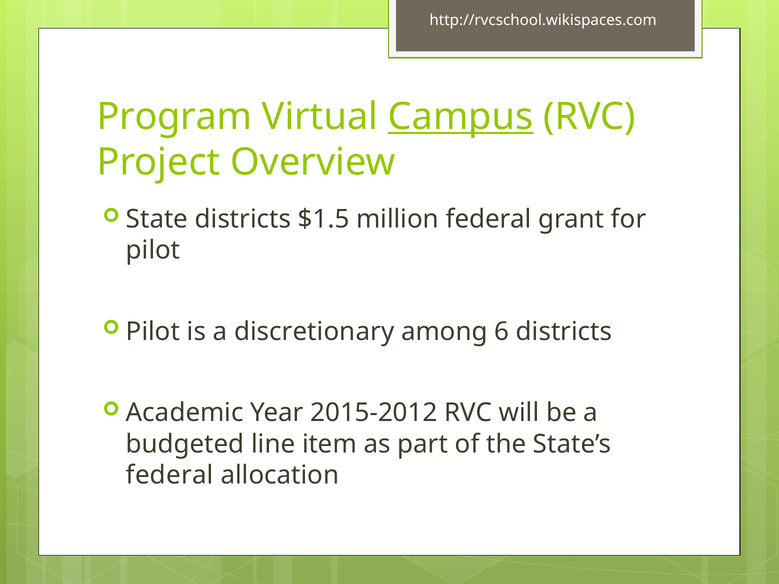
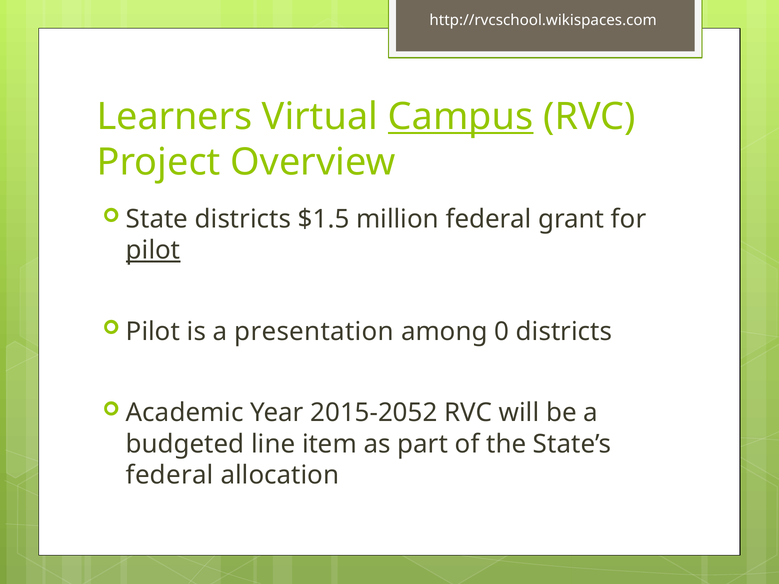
Program: Program -> Learners (174, 117)
pilot underline: none -> present (153, 250)
discretionary: discretionary -> presentation (314, 332)
6: 6 -> 0 (502, 332)
2015-2012: 2015-2012 -> 2015-2052 (374, 413)
